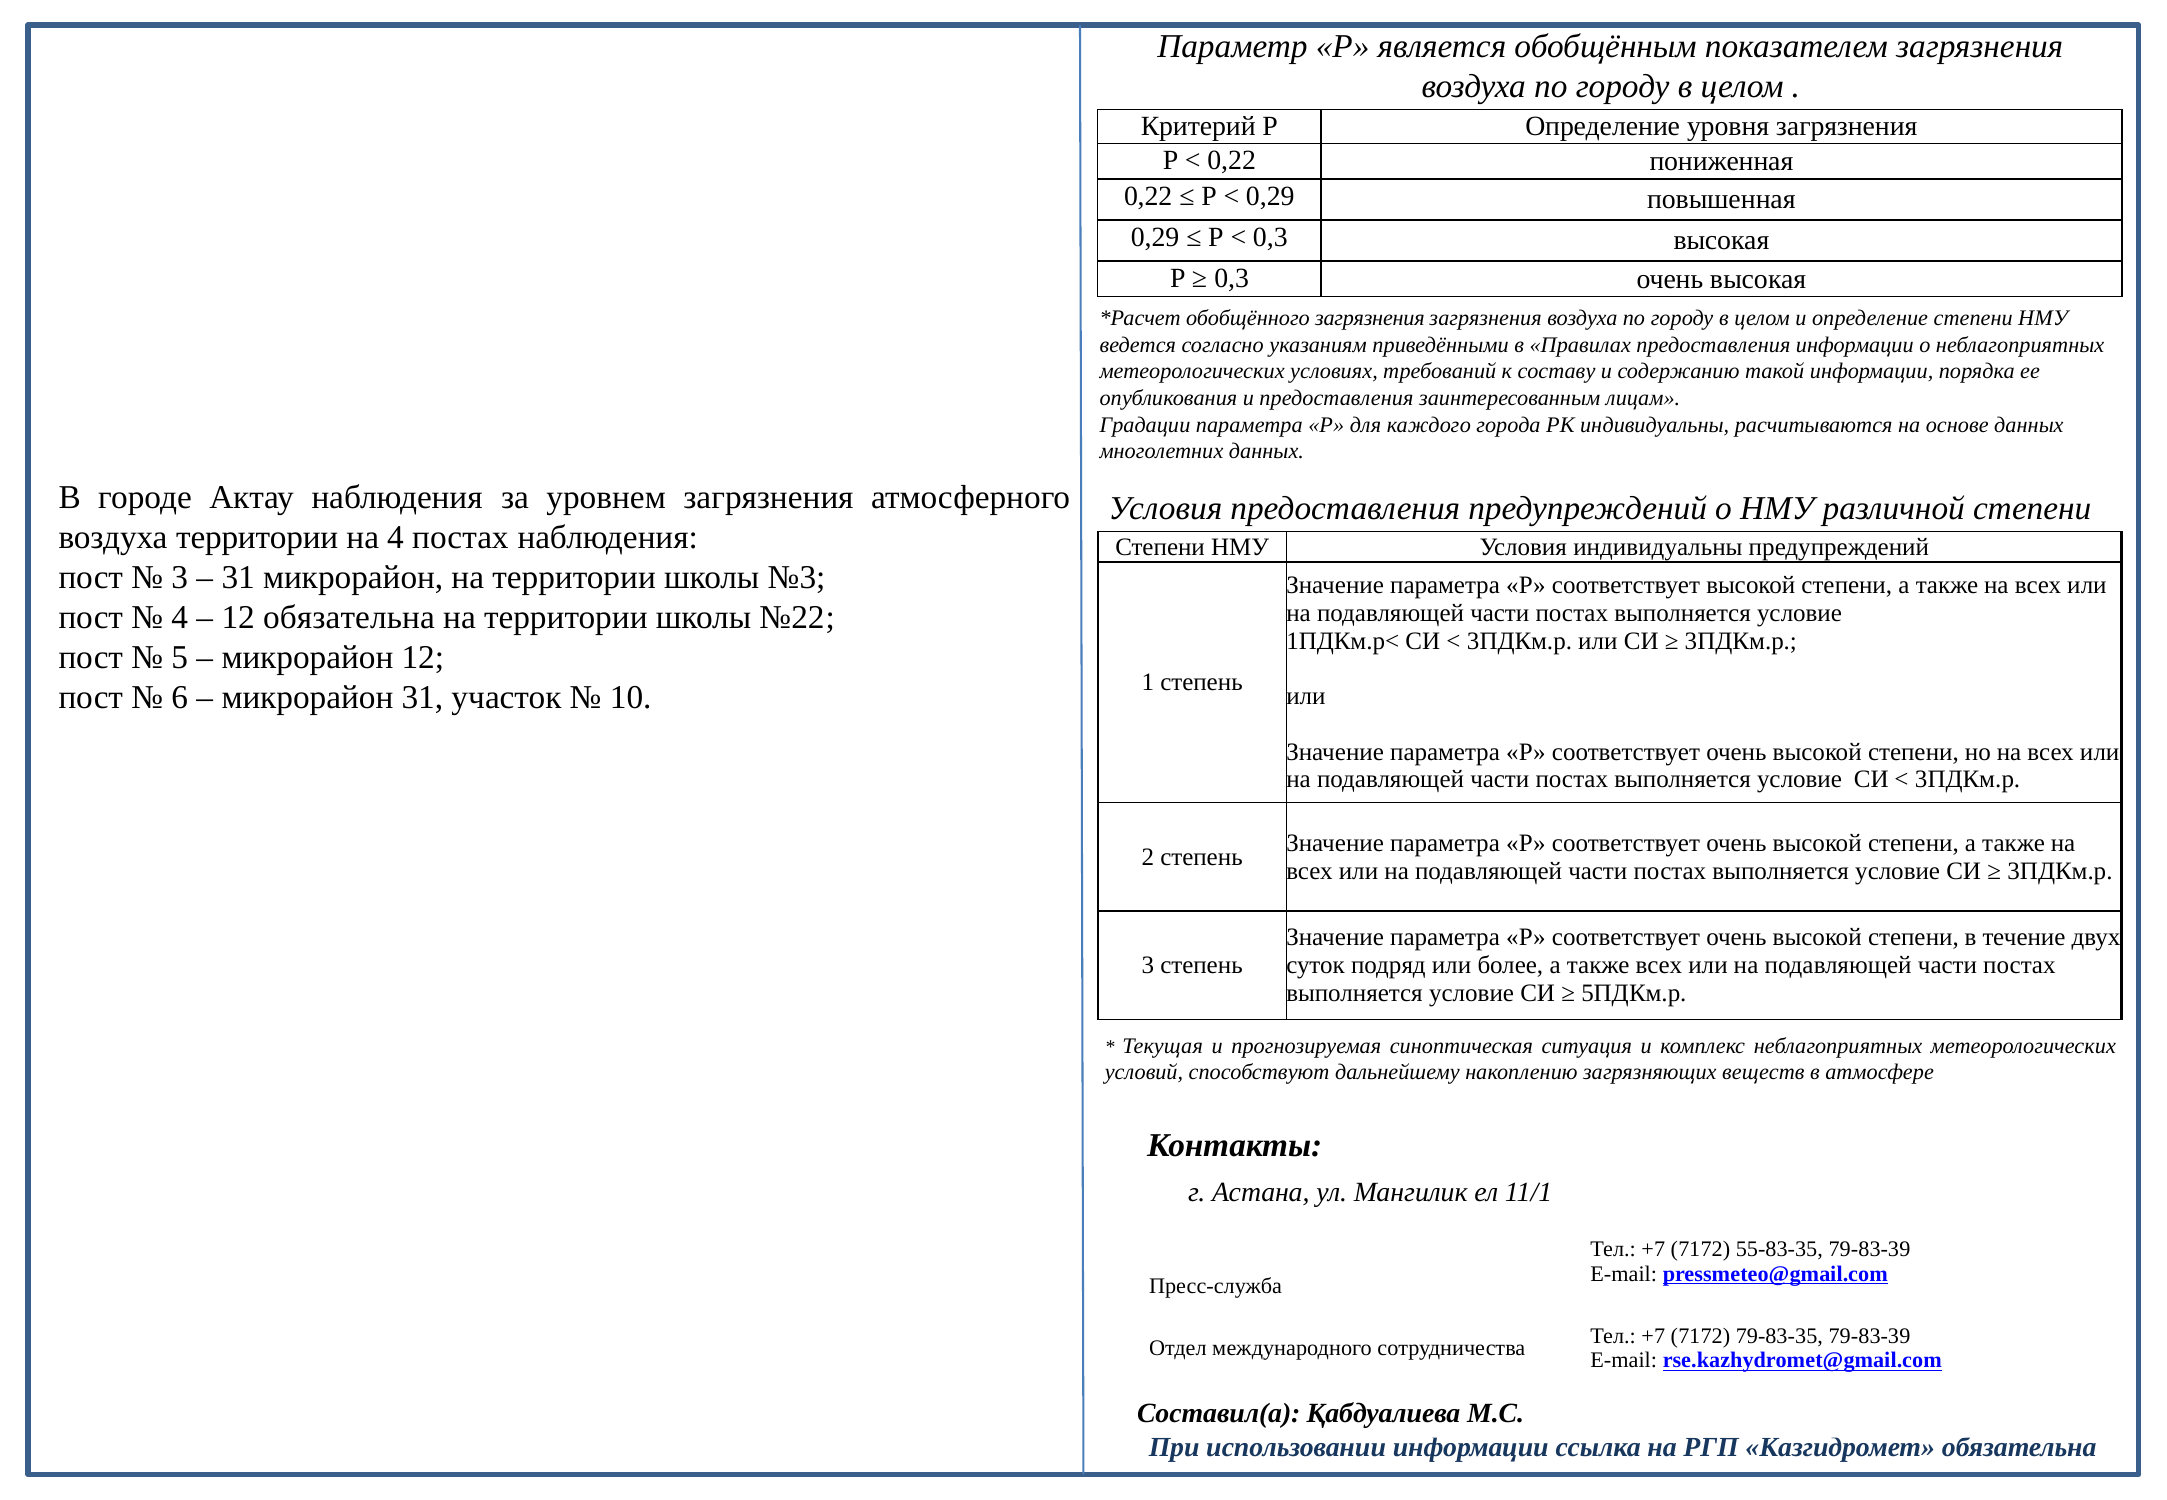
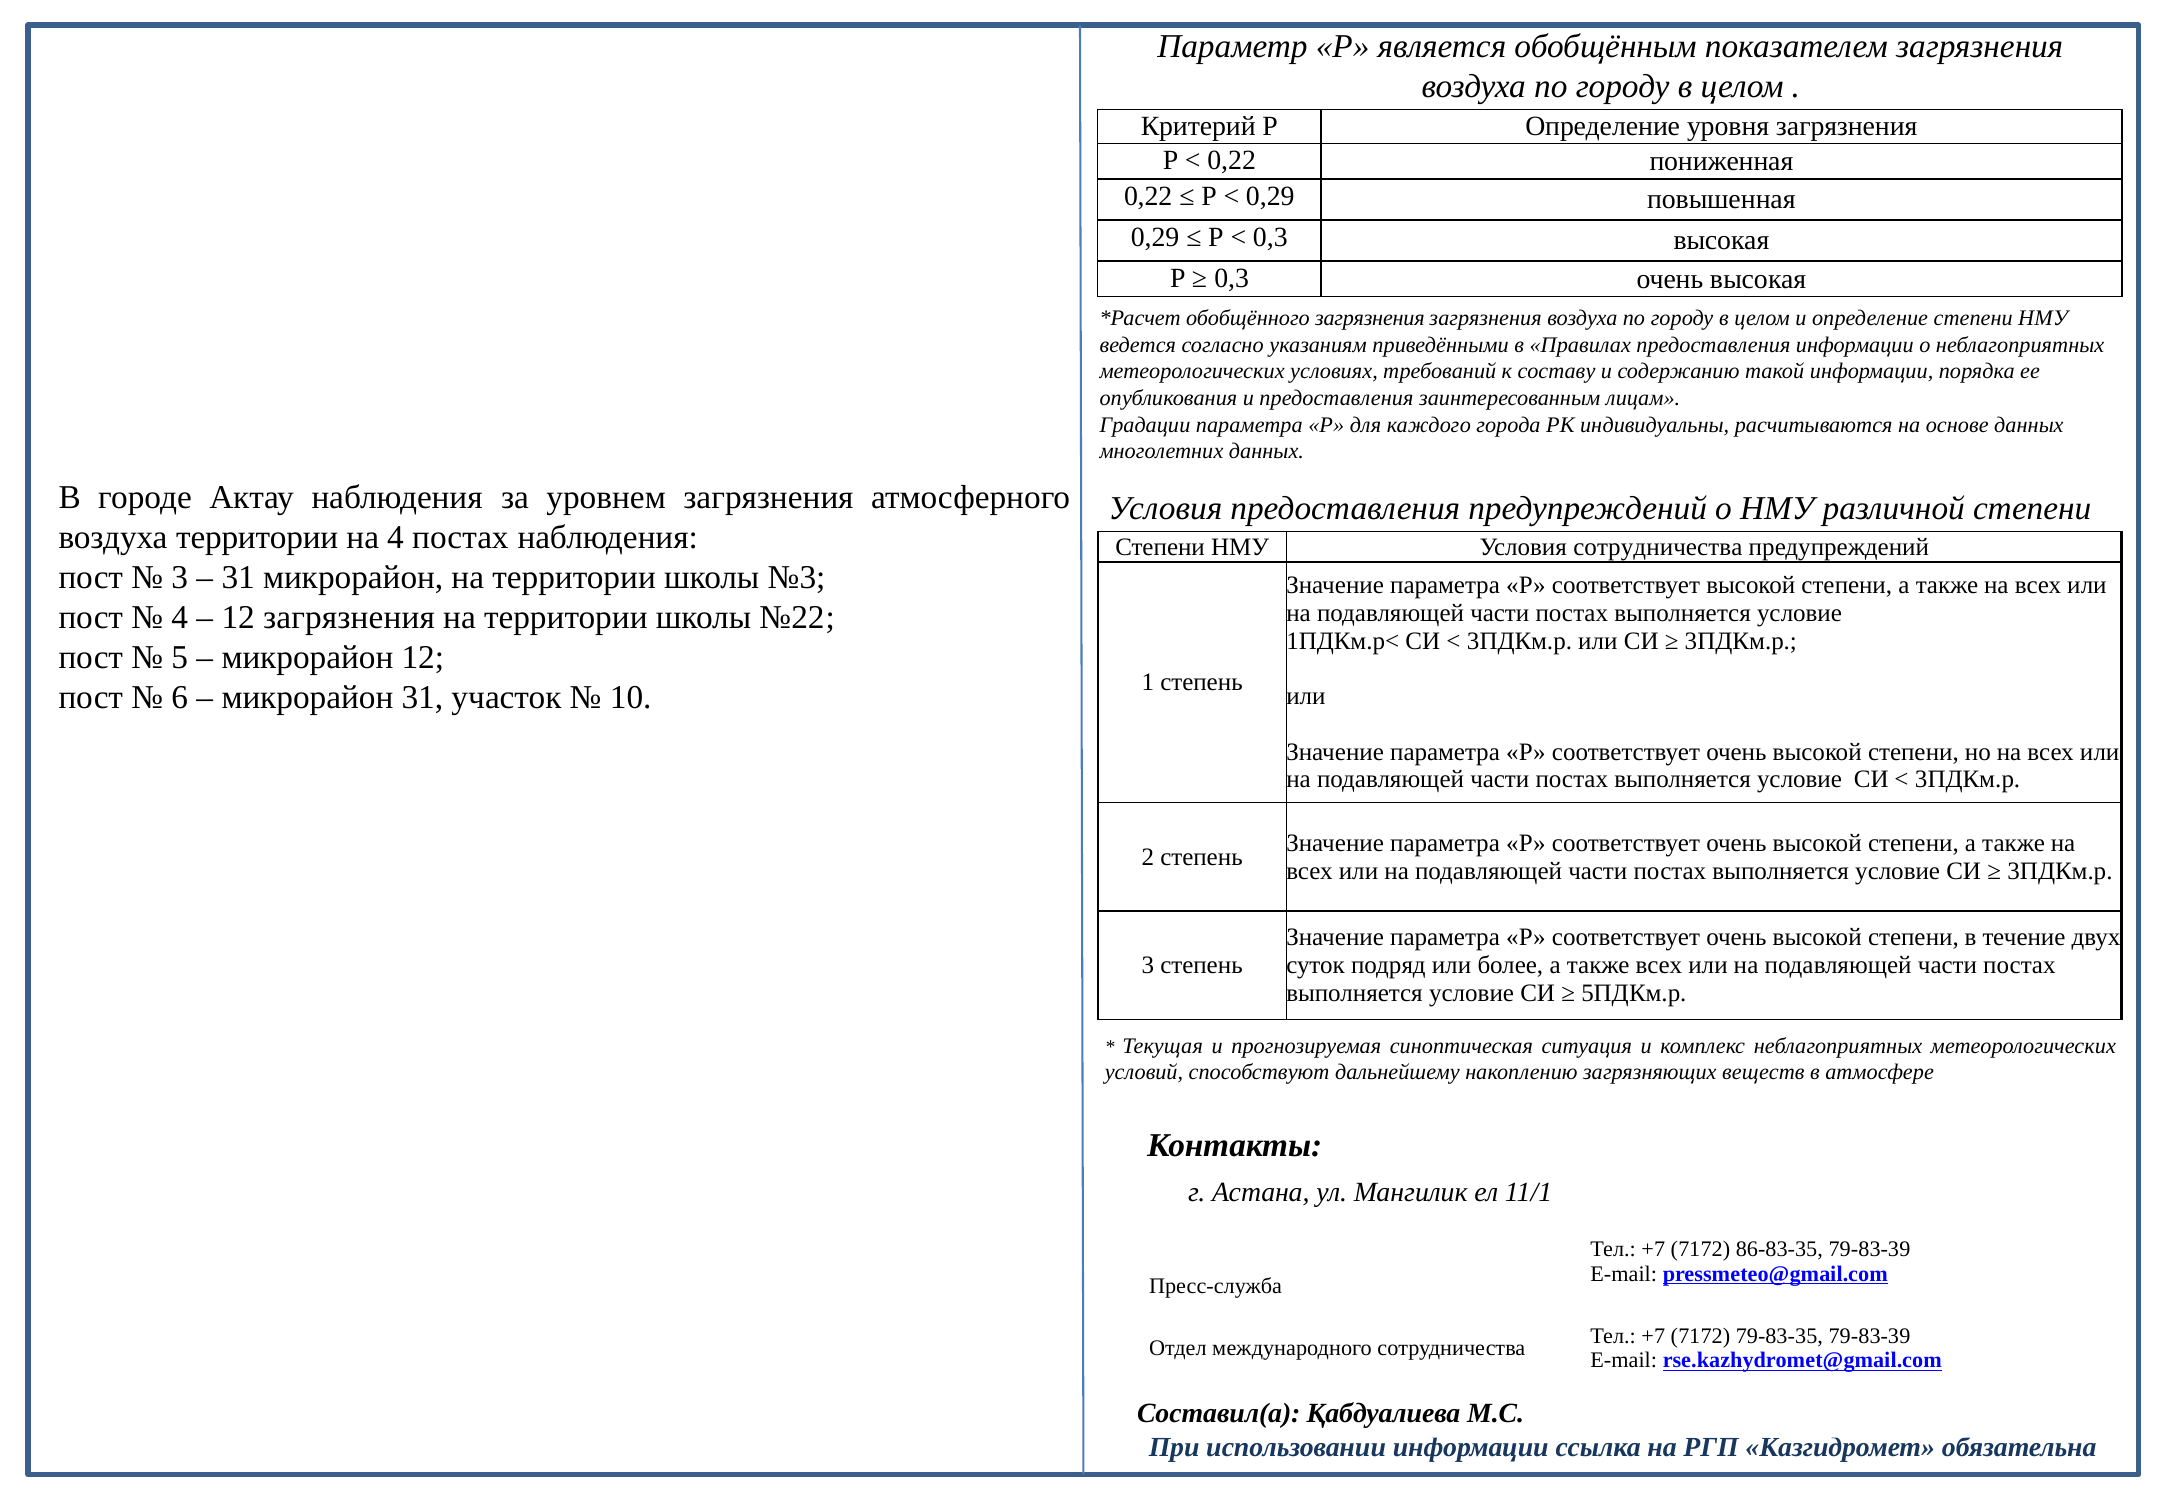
Условия индивидуальны: индивидуальны -> сотрудничества (1658, 547)
12 обязательна: обязательна -> загрязнения (349, 618)
55-83-35: 55-83-35 -> 86-83-35 (1779, 1249)
